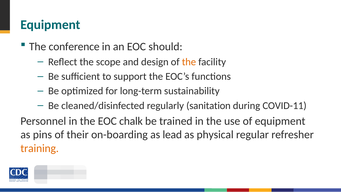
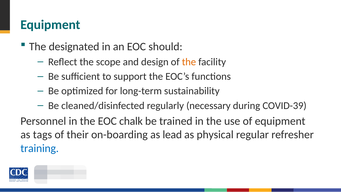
conference: conference -> designated (74, 47)
sanitation: sanitation -> necessary (208, 106)
COVID-11: COVID-11 -> COVID-39 (285, 106)
pins: pins -> tags (42, 135)
training colour: orange -> blue (40, 148)
